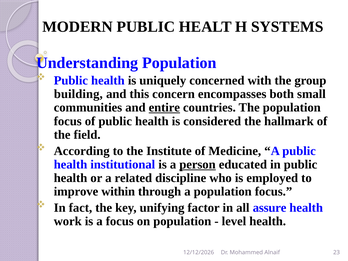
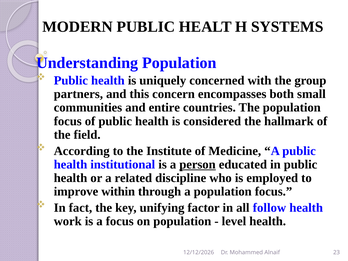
building: building -> partners (78, 94)
entire underline: present -> none (164, 108)
assure: assure -> follow (269, 208)
